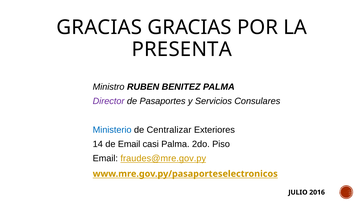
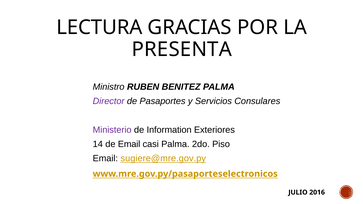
GRACIAS: GRACIAS -> LECTURA (99, 27)
Ministerio colour: blue -> purple (112, 130)
Centralizar: Centralizar -> Information (169, 130)
fraudes@mre.gov.py: fraudes@mre.gov.py -> sugiere@mre.gov.py (163, 159)
